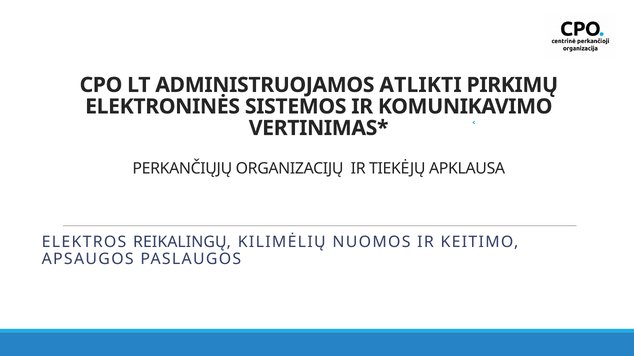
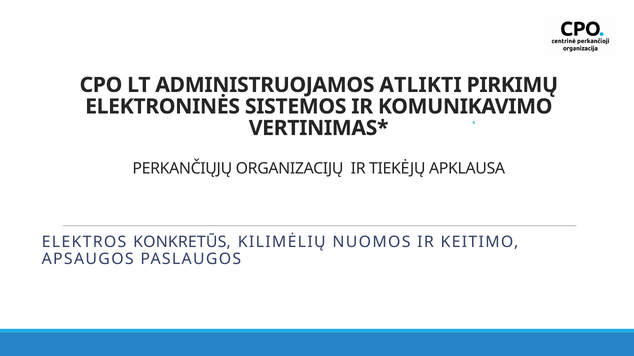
REIKALINGŲ: REIKALINGŲ -> KONKRETŪS (182, 243)
